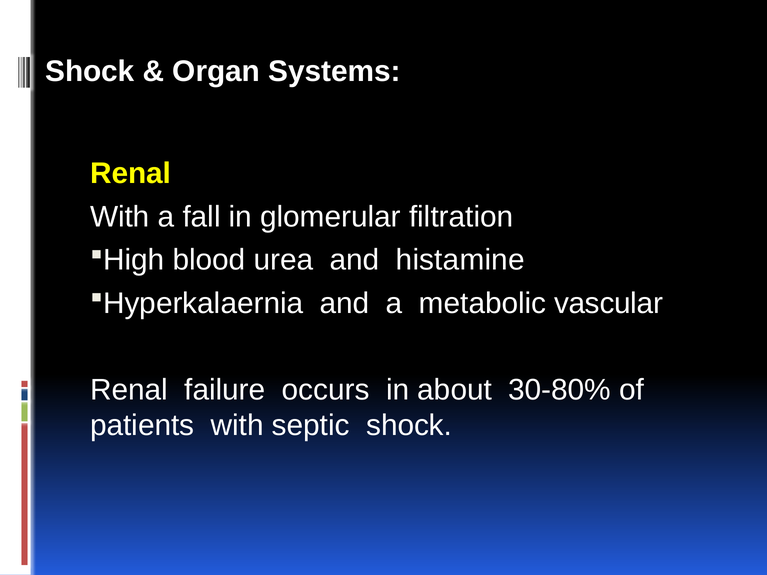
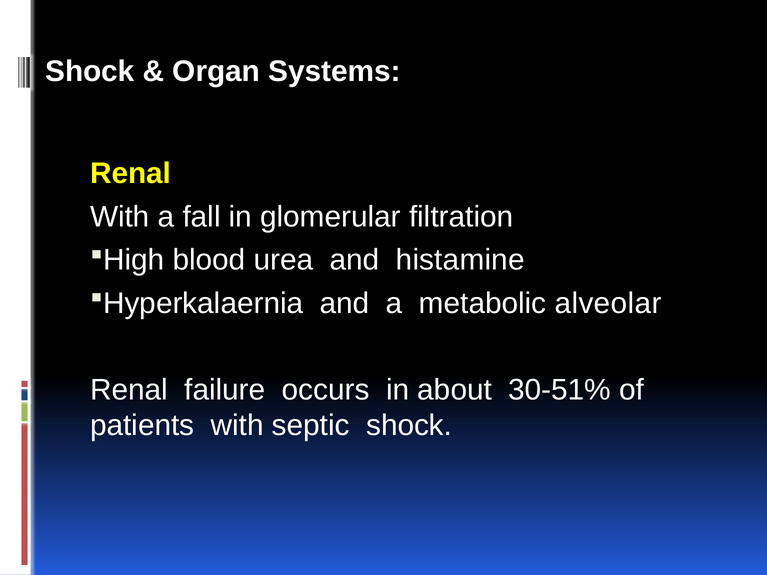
vascular: vascular -> alveolar (608, 303)
30-80%: 30-80% -> 30-51% (560, 390)
